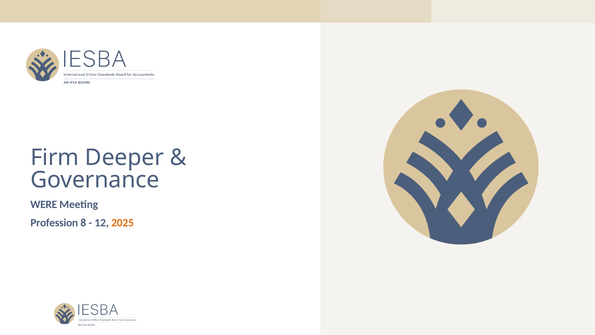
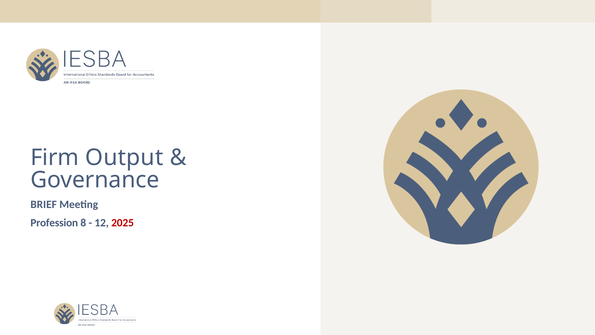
Deeper: Deeper -> Output (124, 157)
WERE: WERE -> BRIEF (44, 204)
2025 colour: orange -> red (123, 223)
